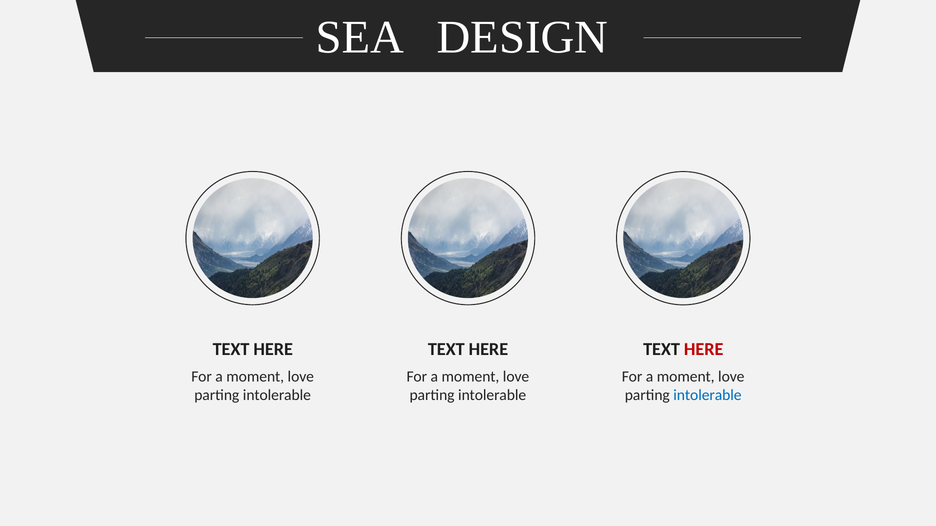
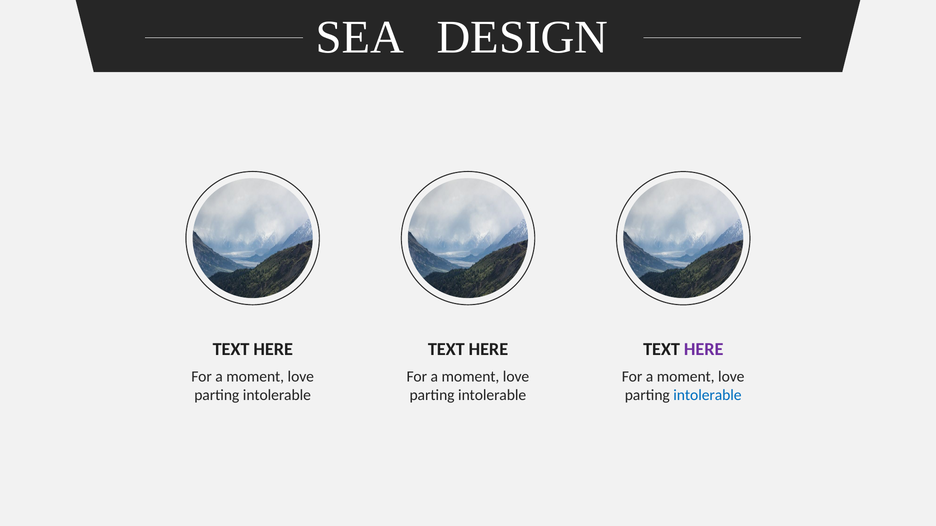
HERE colour: red -> purple (704, 349)
